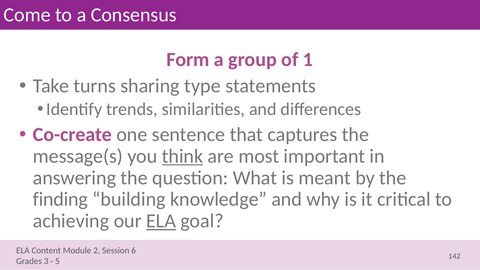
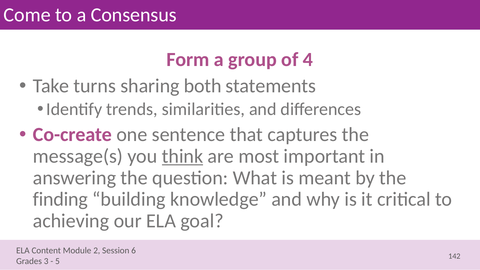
1: 1 -> 4 (308, 59)
type: type -> both (203, 86)
ELA underline: present -> none (161, 221)
